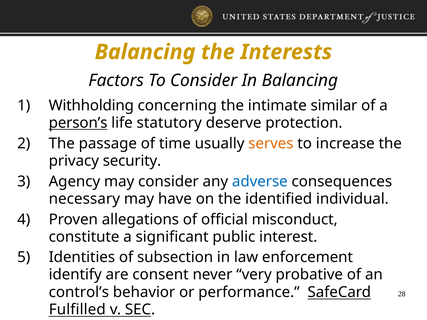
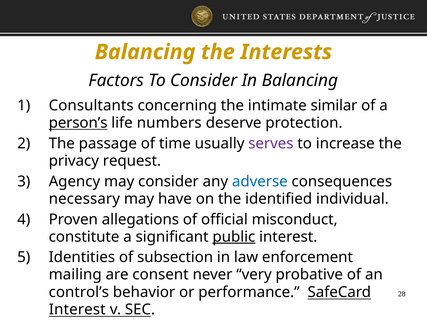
Withholding: Withholding -> Consultants (91, 106)
statutory: statutory -> numbers (169, 123)
serves colour: orange -> purple (271, 144)
security: security -> request (132, 161)
public underline: none -> present (234, 237)
identify: identify -> mailing (75, 275)
Fulfilled: Fulfilled -> Interest (77, 310)
